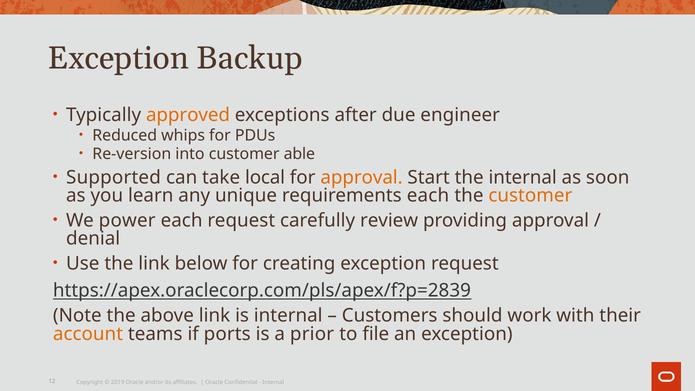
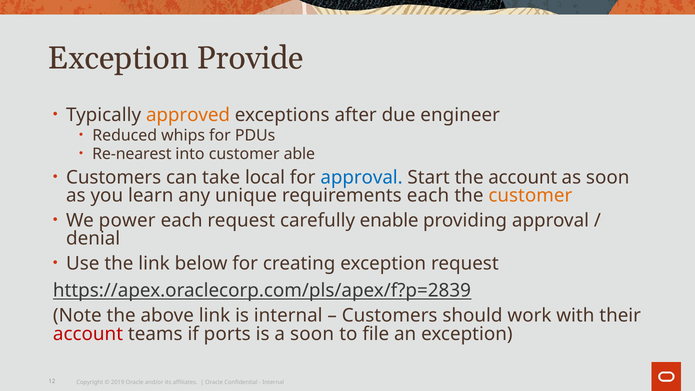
Backup: Backup -> Provide (250, 58)
Re-version: Re-version -> Re-nearest (132, 154)
Supported: Supported -> Customers (114, 177)
approval colour: orange -> blue (362, 177)
the internal: internal -> account (523, 177)
review: review -> enable (389, 220)
account colour: orange -> red (88, 334)
a prior: prior -> soon (312, 334)
